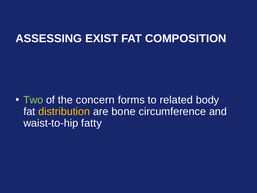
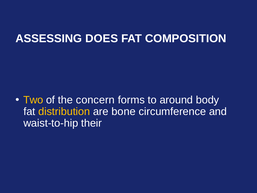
EXIST: EXIST -> DOES (102, 38)
Two colour: light green -> yellow (33, 100)
related: related -> around (176, 100)
fatty: fatty -> their (92, 123)
